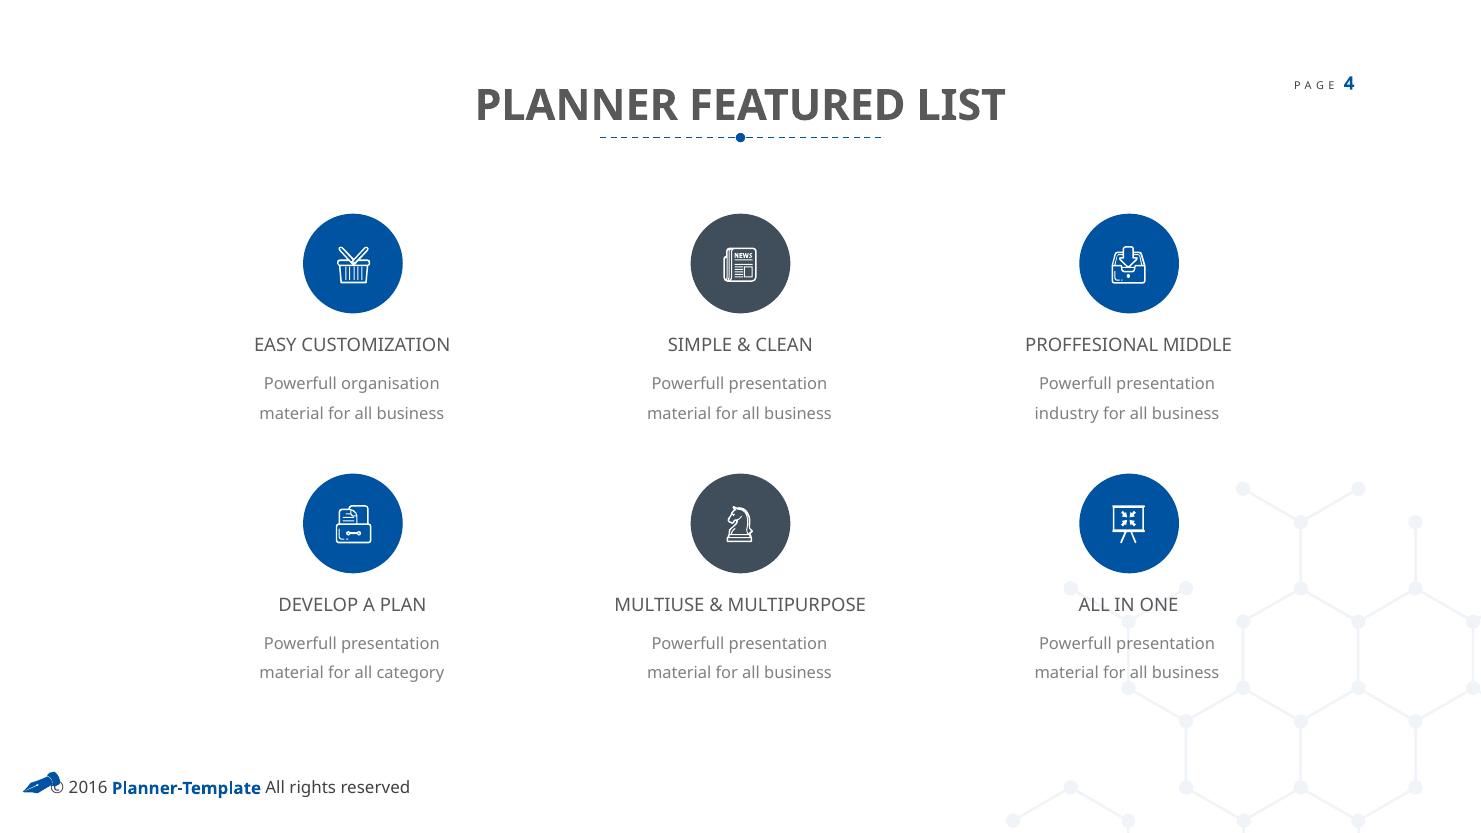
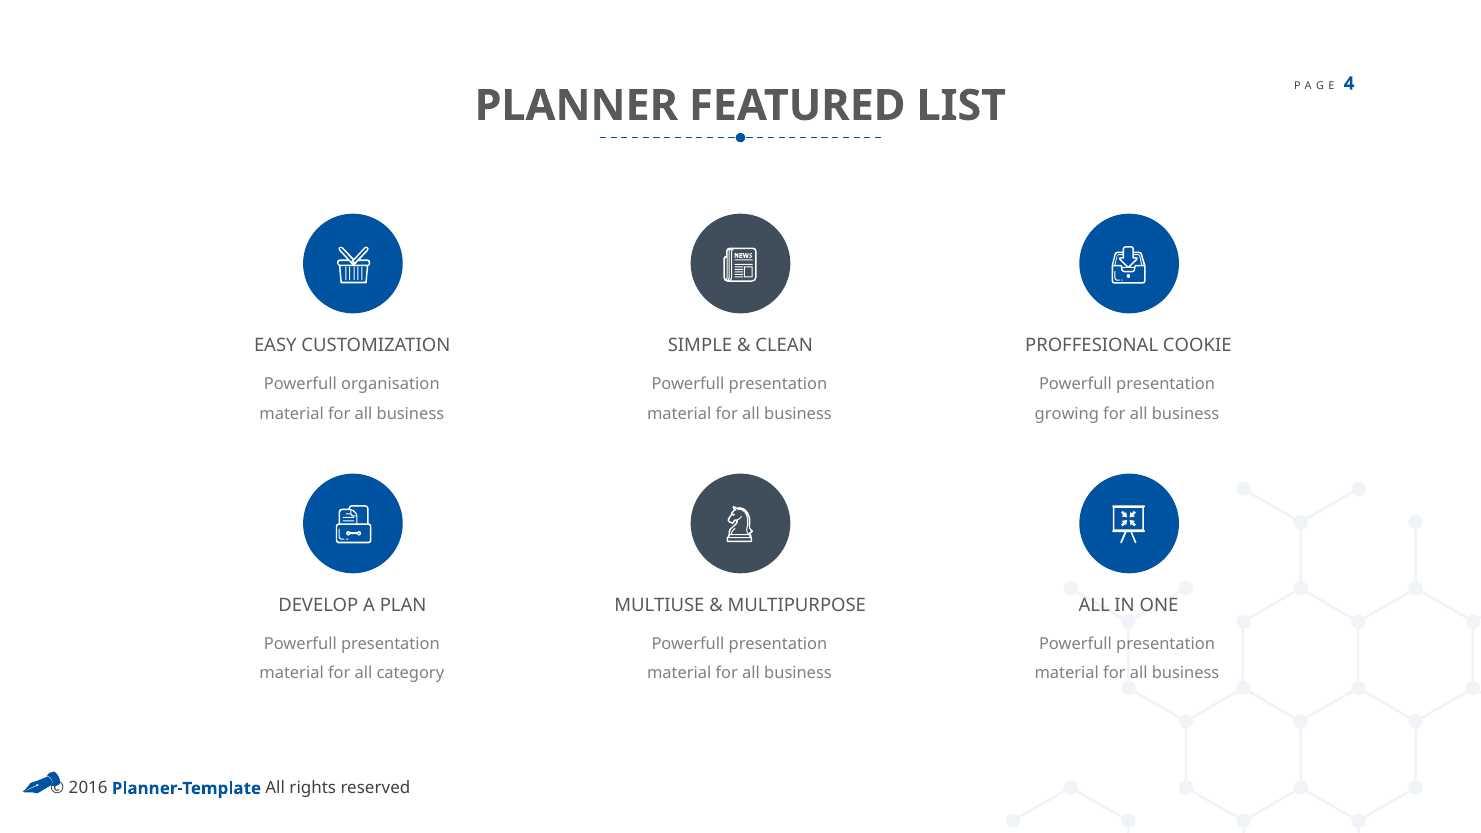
MIDDLE: MIDDLE -> COOKIE (1197, 345)
industry: industry -> growing (1067, 414)
